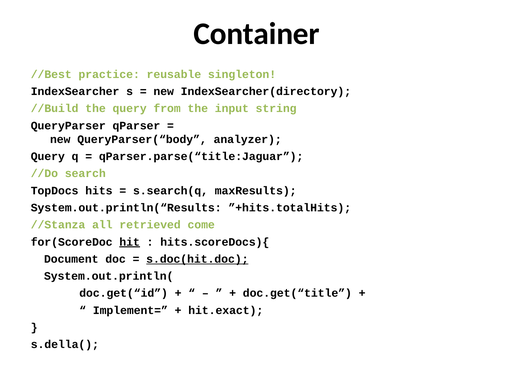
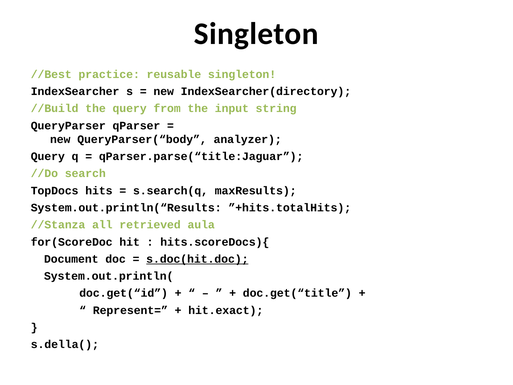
Container: Container -> Singleton (256, 34)
come: come -> aula (201, 225)
hit underline: present -> none (130, 242)
Implement=: Implement= -> Represent= (130, 310)
